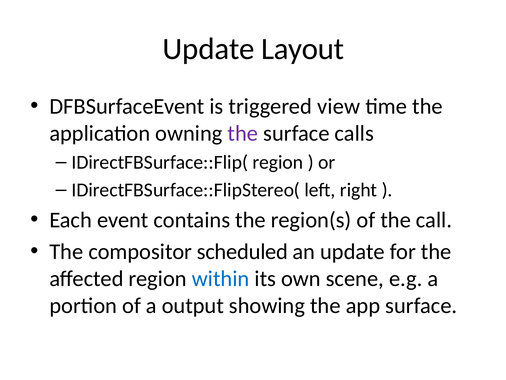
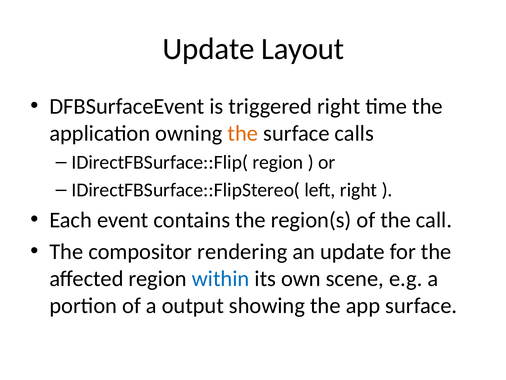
triggered view: view -> right (339, 106)
the colour: purple -> orange (243, 133)
scheduled: scheduled -> rendering (242, 251)
